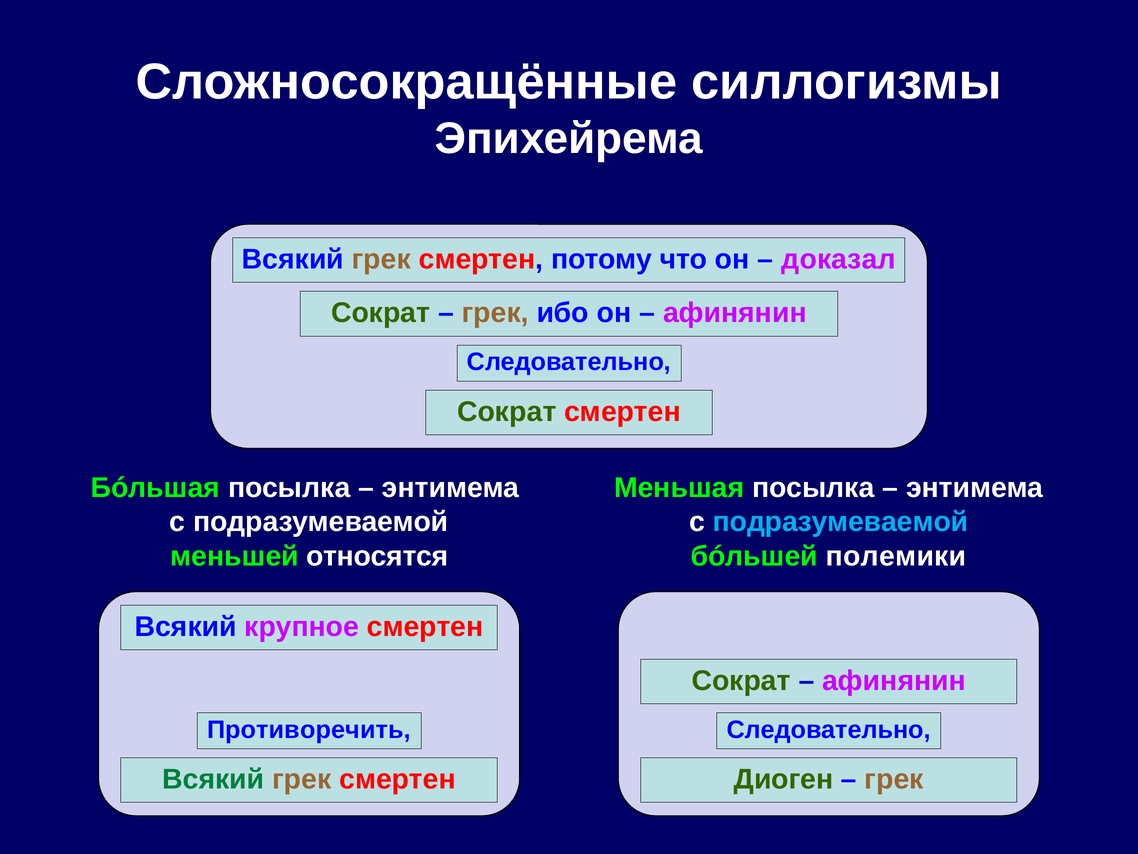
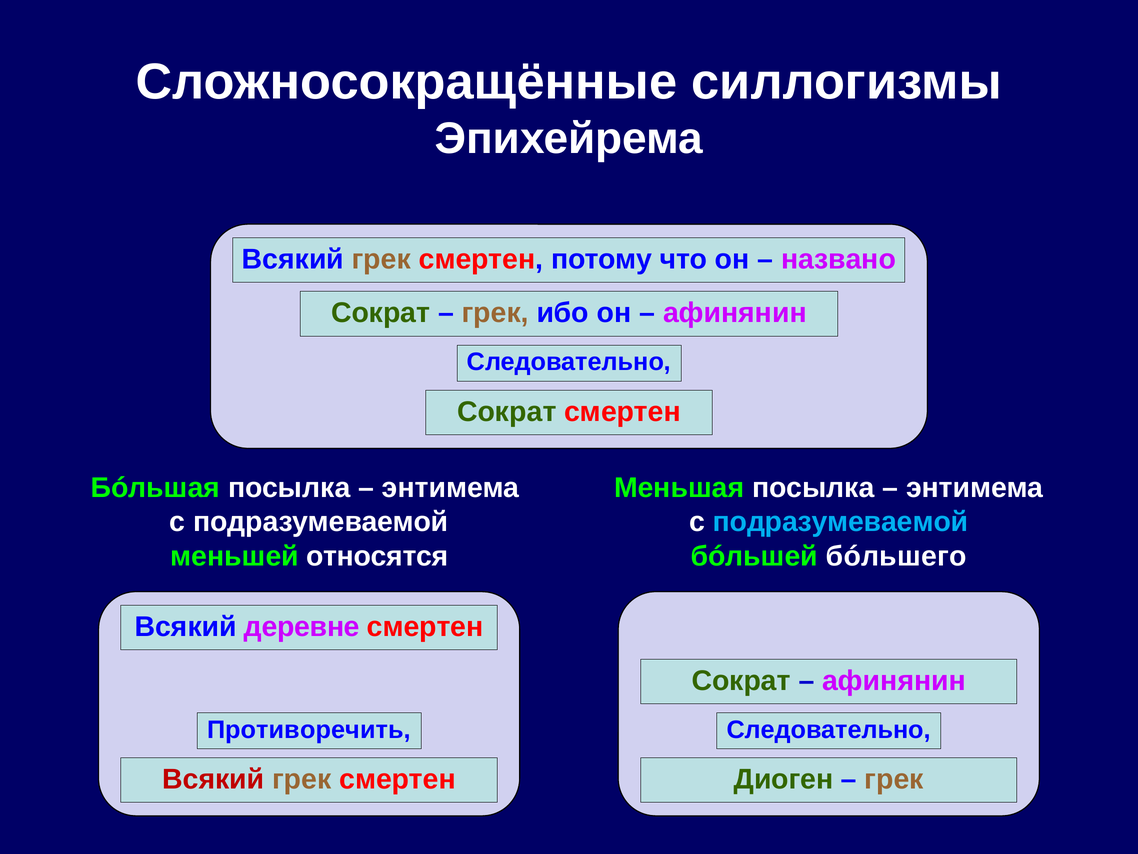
доказал: доказал -> названо (839, 259)
полемики: полемики -> бóльшего (896, 556)
крупное: крупное -> деревне (302, 626)
Всякий colour: green -> red (213, 779)
